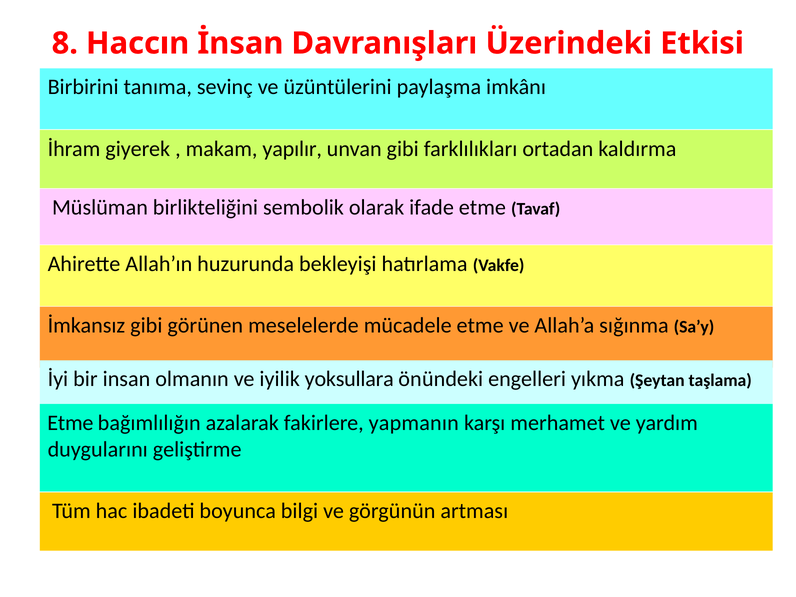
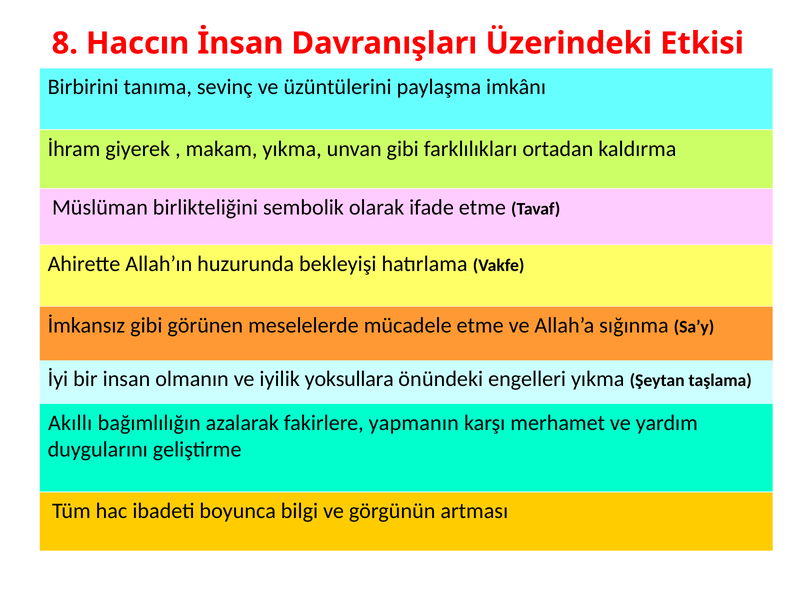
makam yapılır: yapılır -> yıkma (292, 149)
Etme: Etme -> Akıllı (70, 423)
